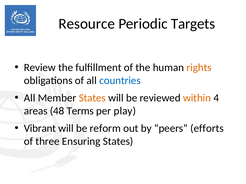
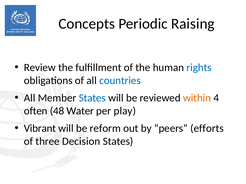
Resource: Resource -> Concepts (87, 24)
Targets: Targets -> Raising (193, 24)
rights colour: orange -> blue (199, 68)
States colour: orange -> blue (92, 98)
areas: areas -> often (36, 111)
Terms: Terms -> Water (80, 111)
Ensuring: Ensuring -> Decision (81, 142)
